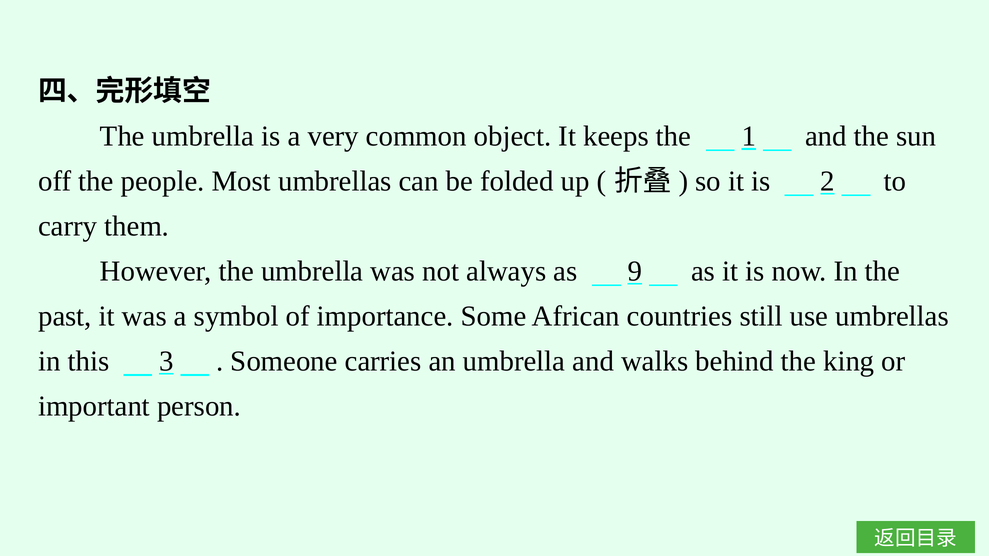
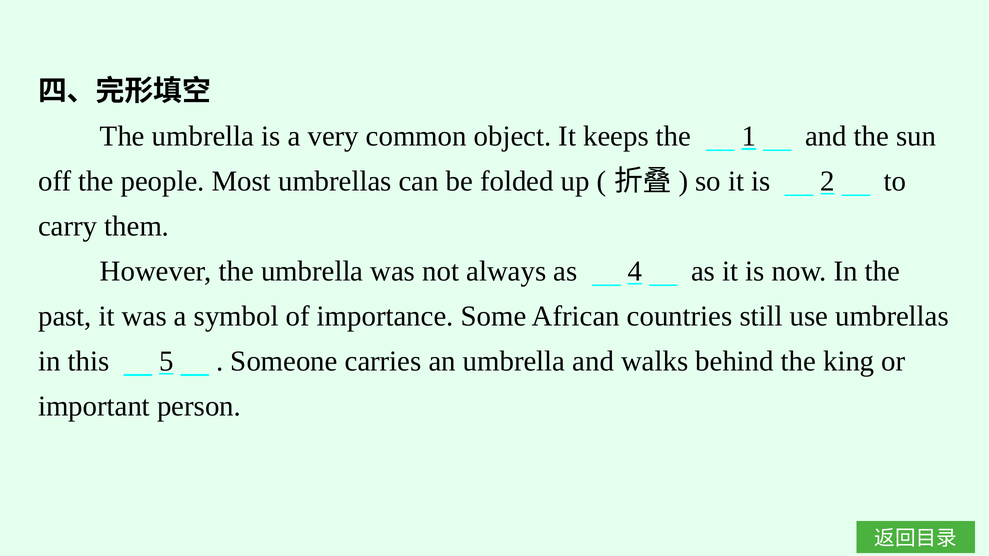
9: 9 -> 4 (635, 271)
3: 3 -> 5 (166, 361)
